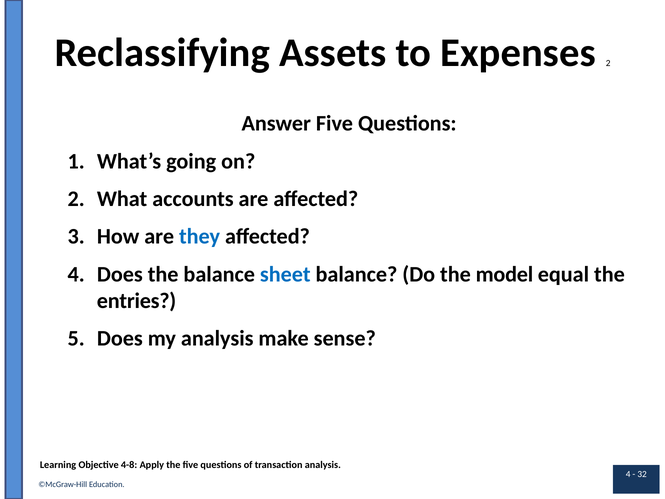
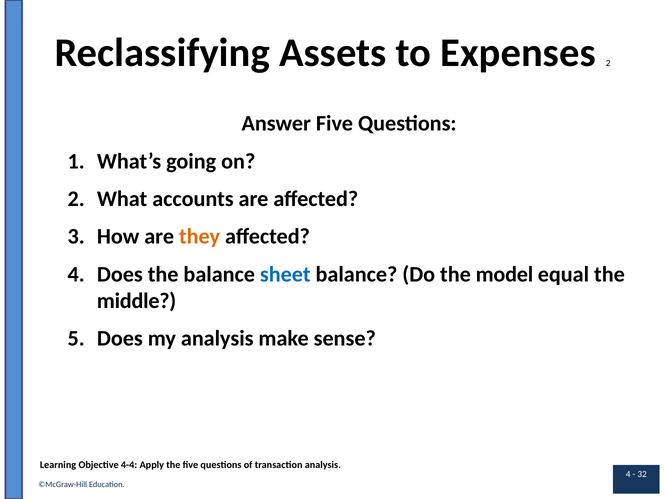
they colour: blue -> orange (200, 237)
entries: entries -> middle (137, 301)
4-8: 4-8 -> 4-4 (129, 465)
